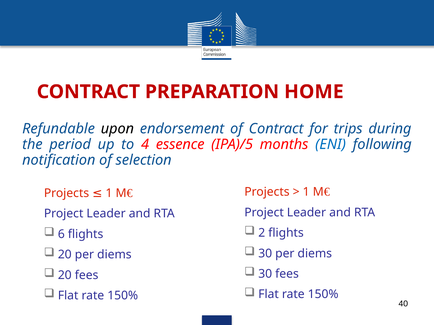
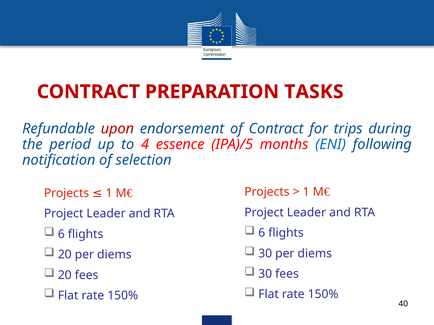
HOME: HOME -> TASKS (314, 92)
upon colour: black -> red (117, 129)
2: 2 -> 6 (262, 233)
